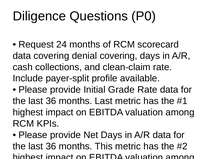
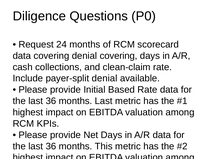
payer-split profile: profile -> denial (105, 78)
Grade: Grade -> Based (121, 90)
